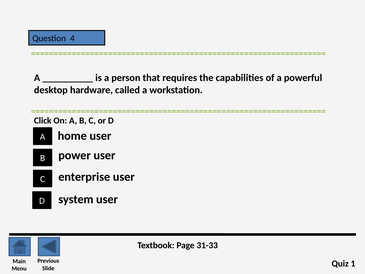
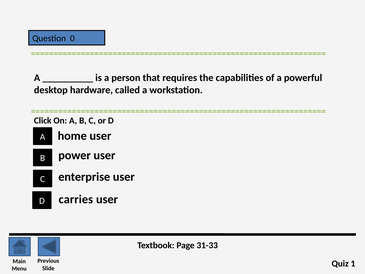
4: 4 -> 0 (72, 38)
system: system -> carries (76, 199)
